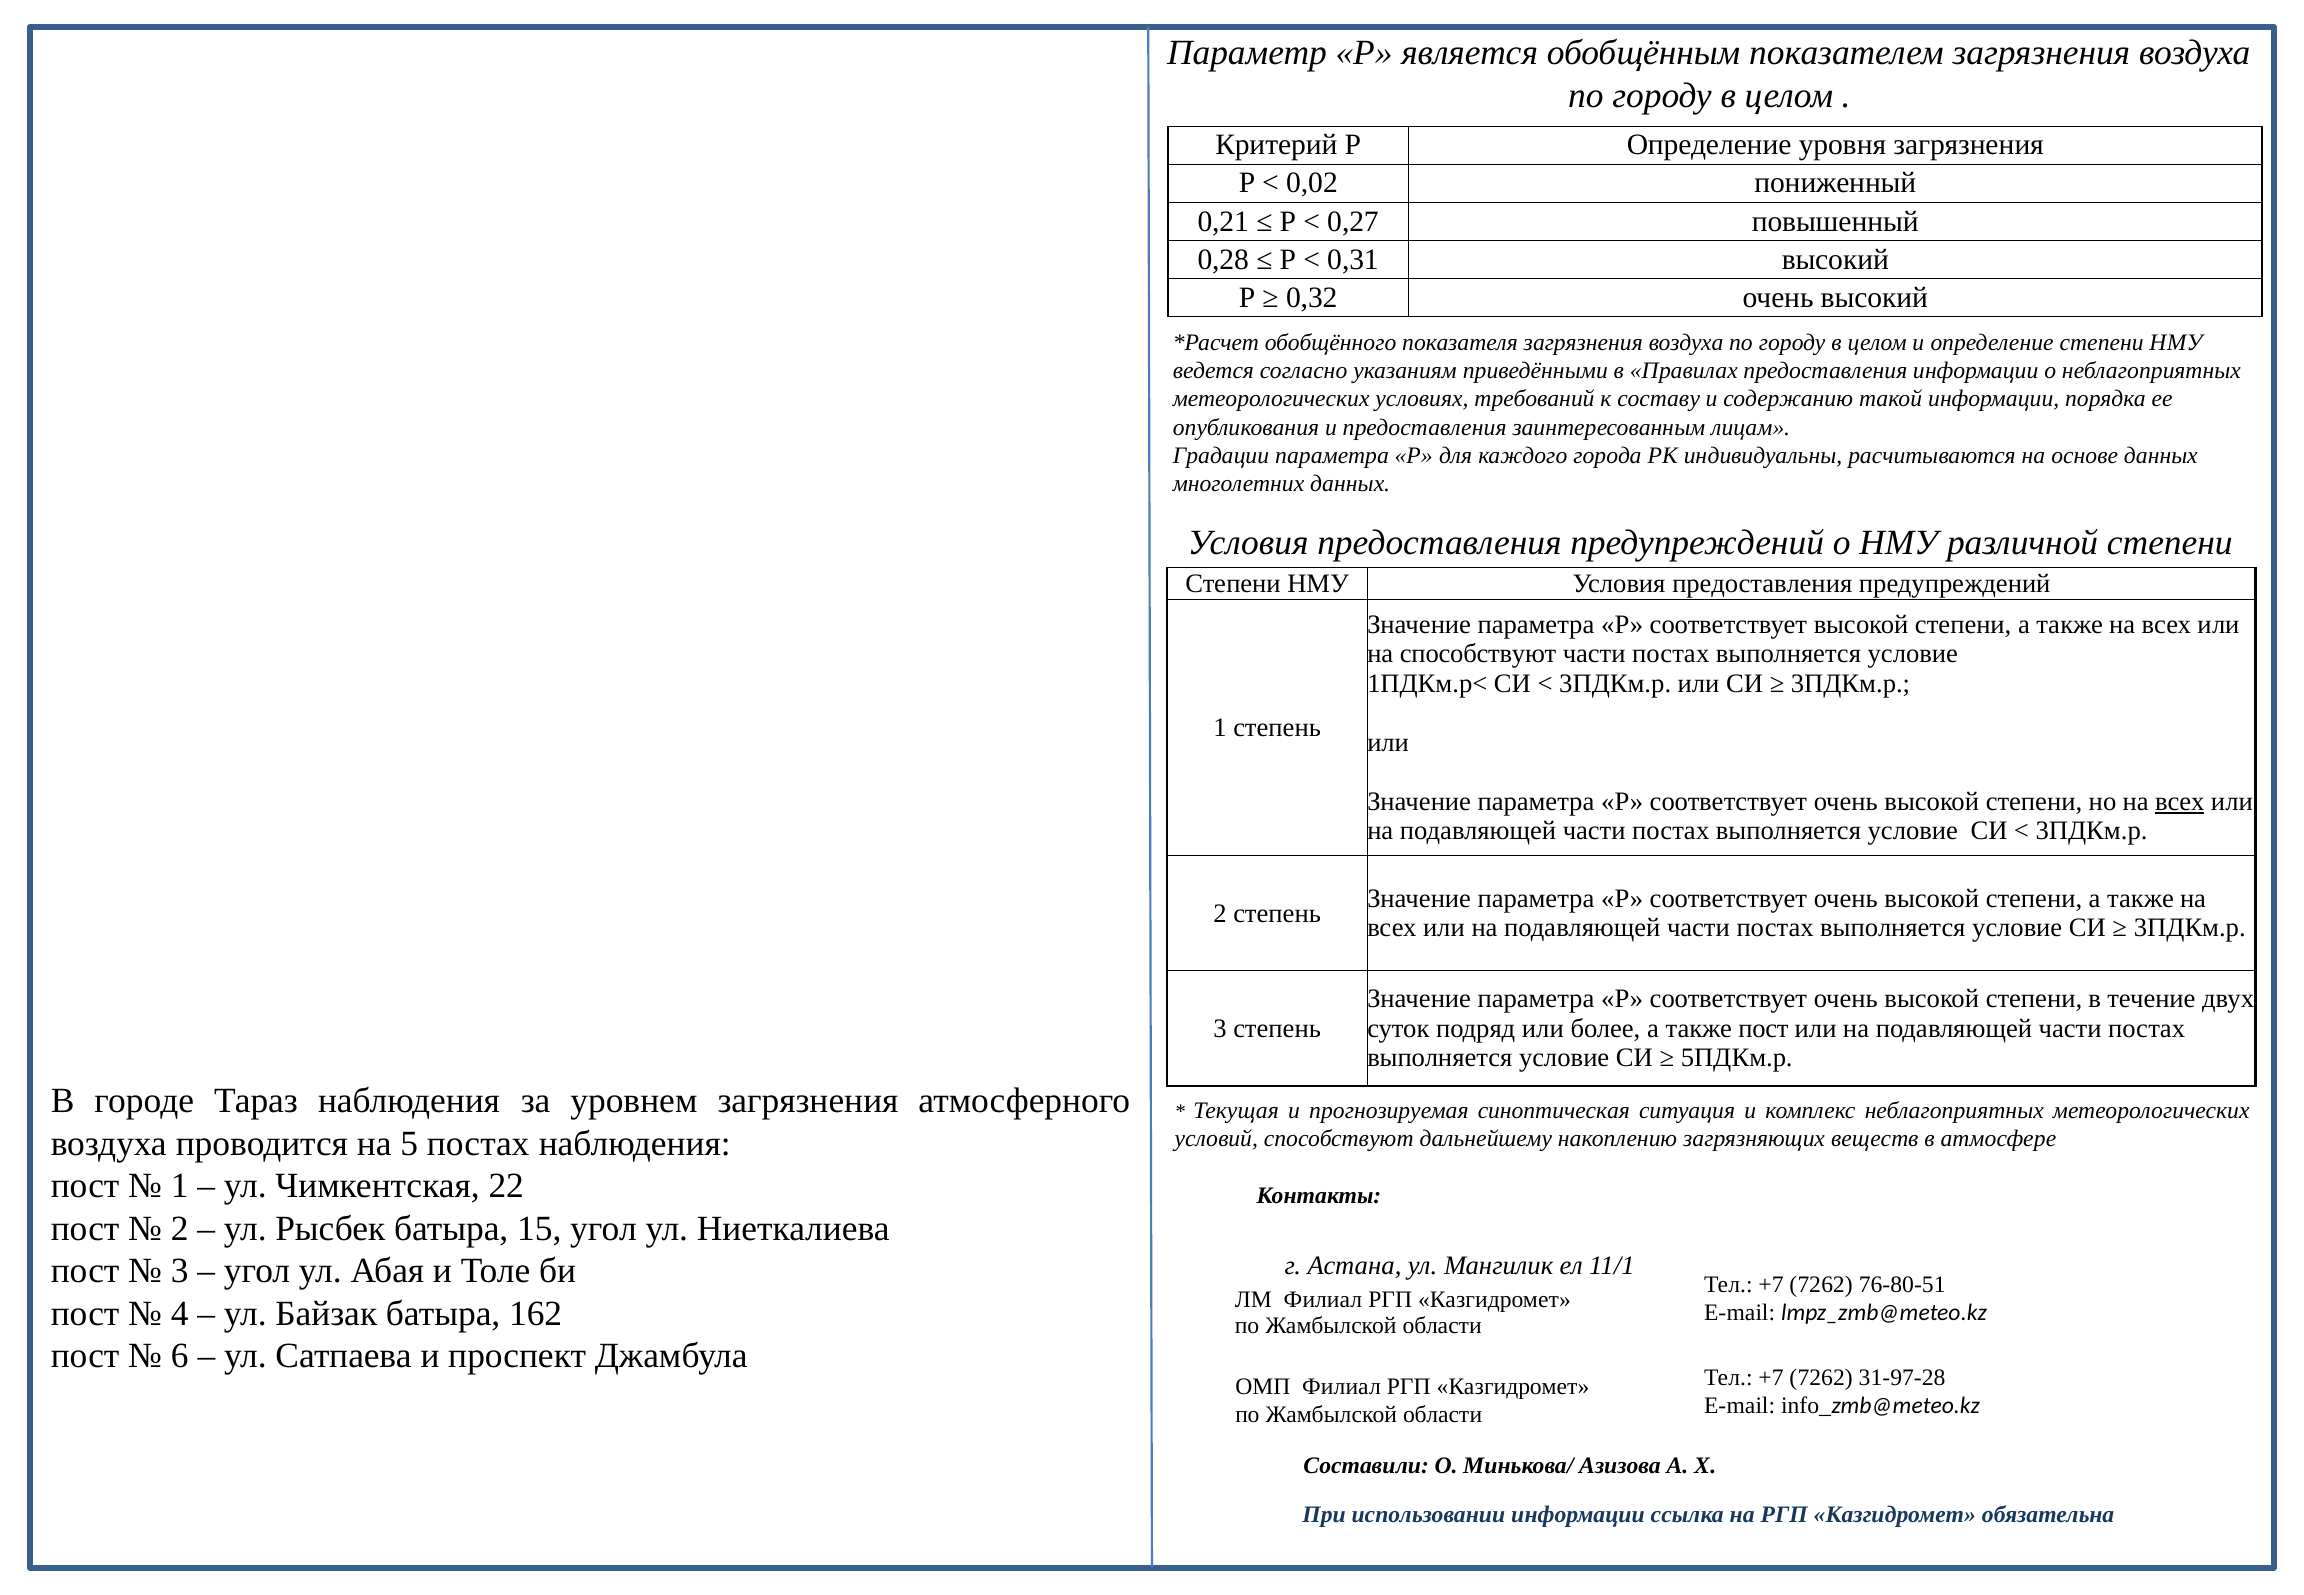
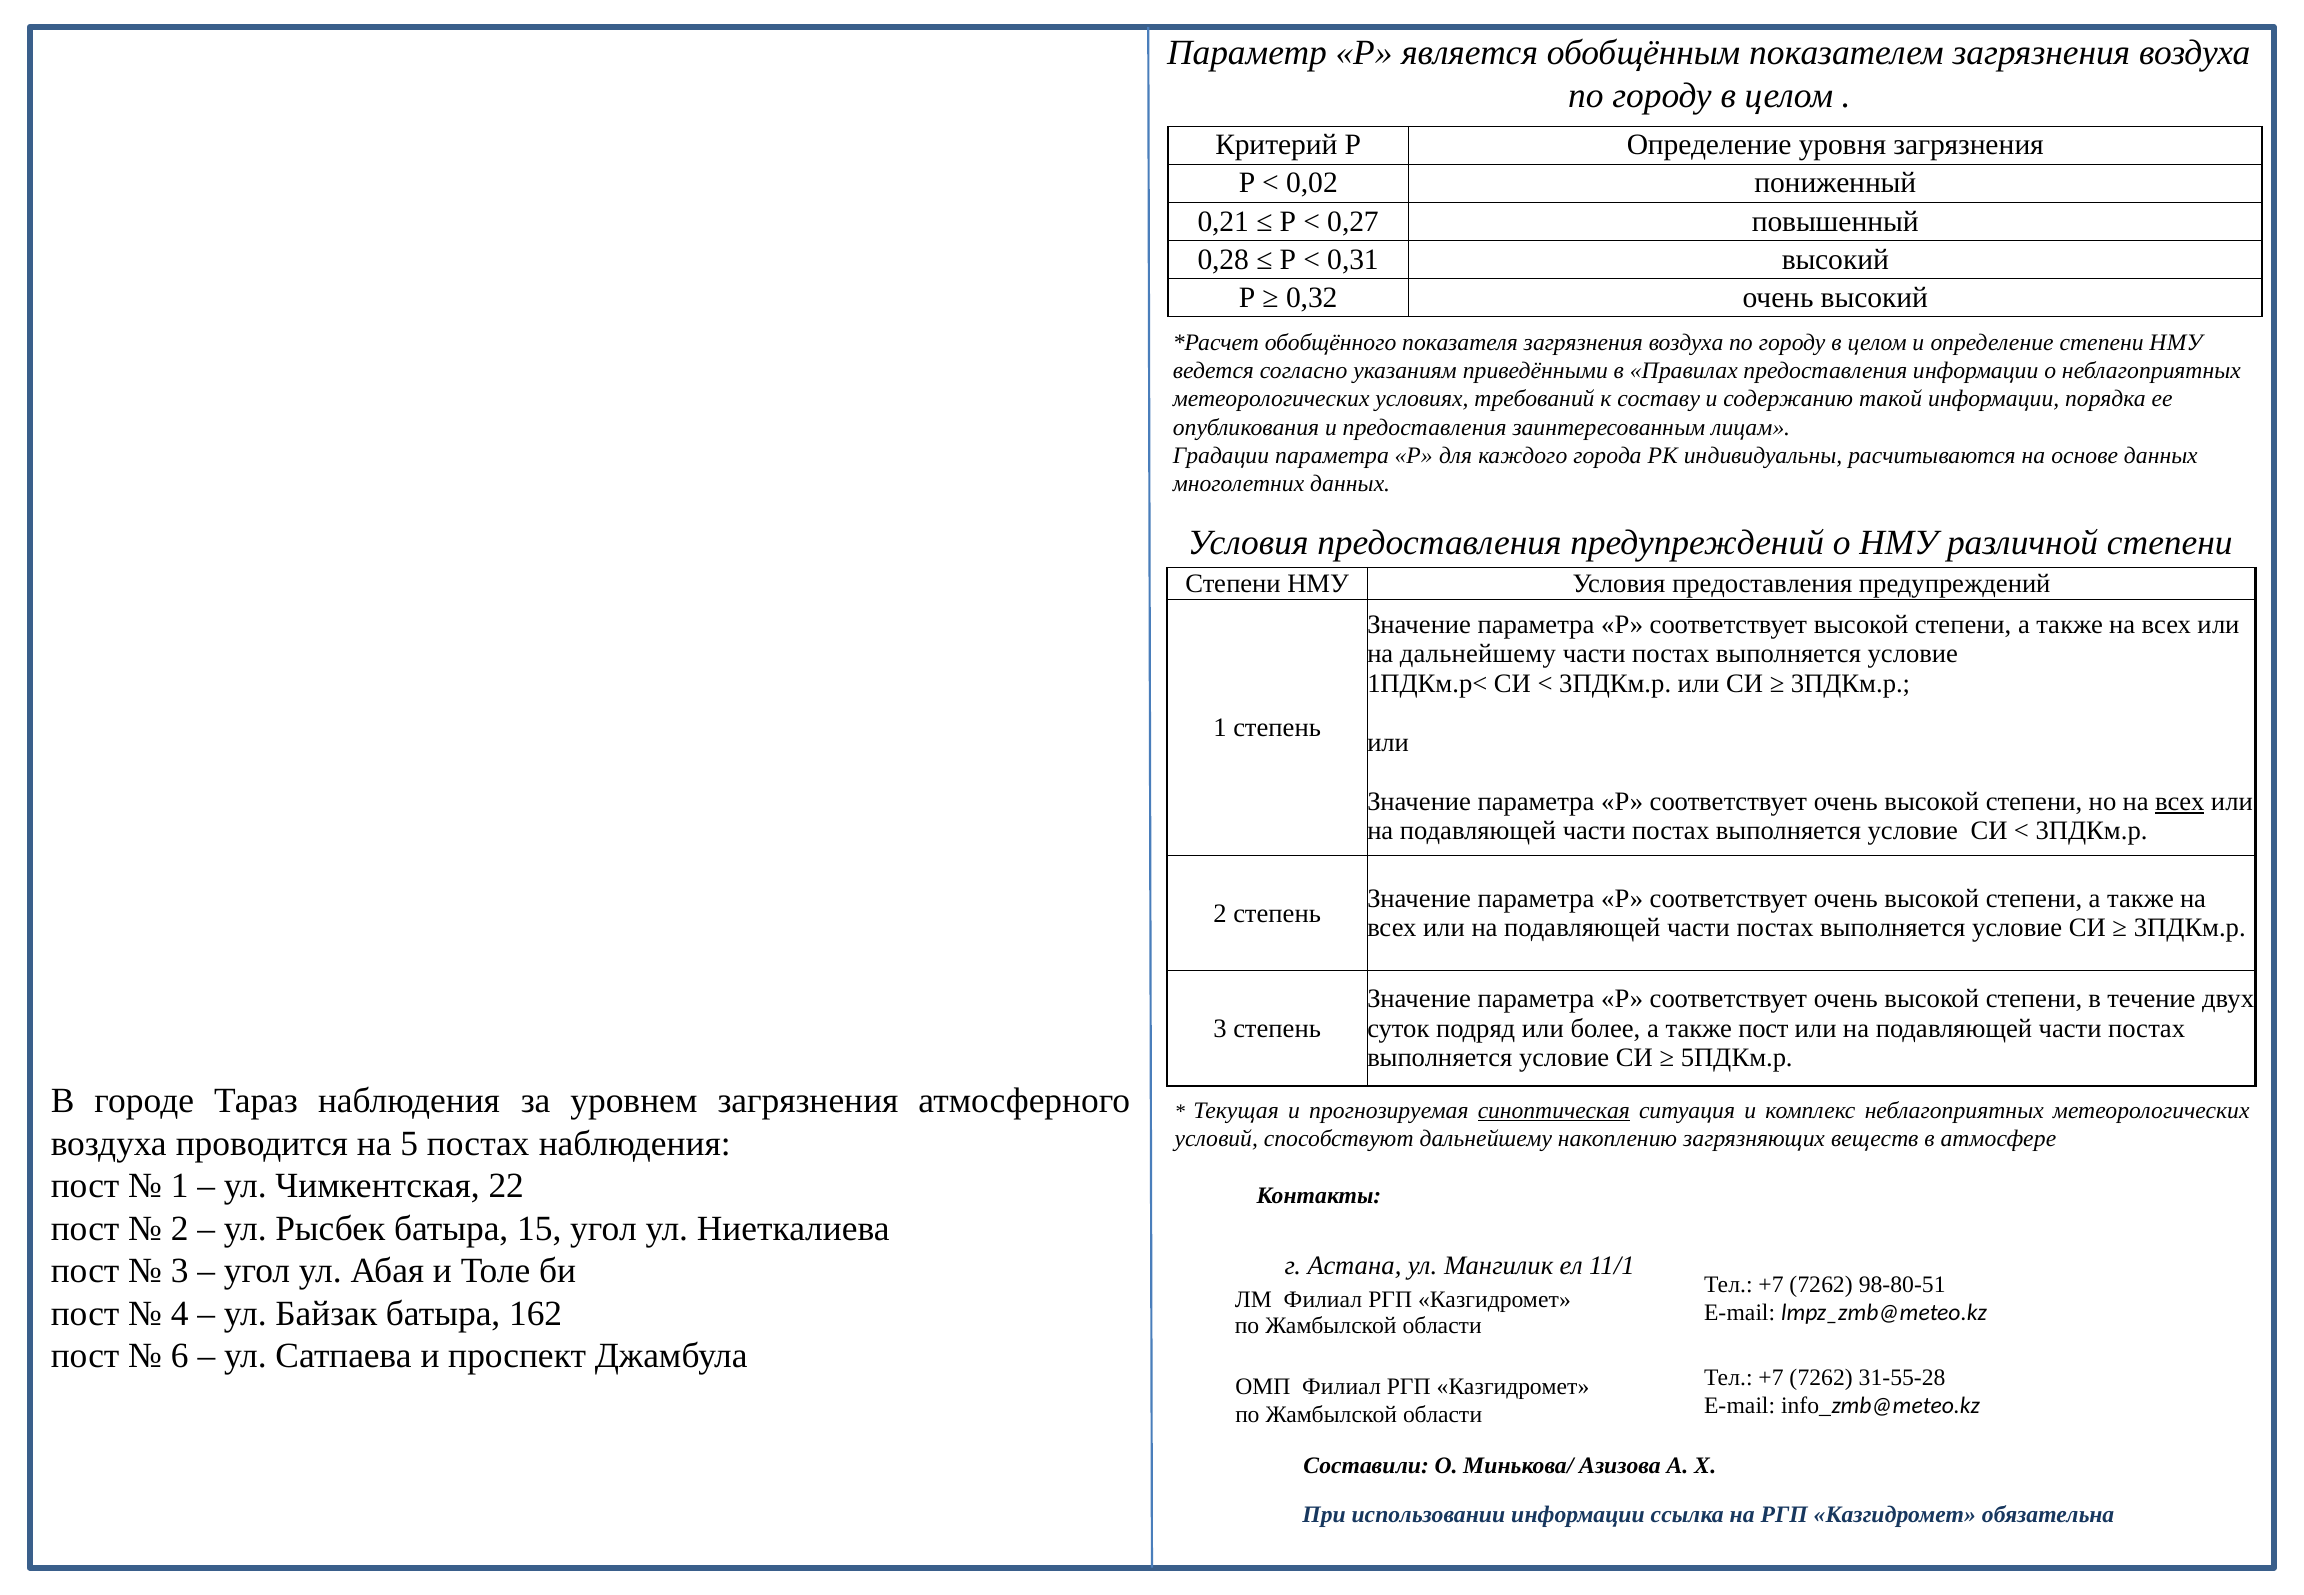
на способствуют: способствуют -> дальнейшему (1478, 654)
синоптическая underline: none -> present (1554, 1110)
76-80-51: 76-80-51 -> 98-80-51 (1902, 1285)
31-97-28: 31-97-28 -> 31-55-28 (1902, 1378)
